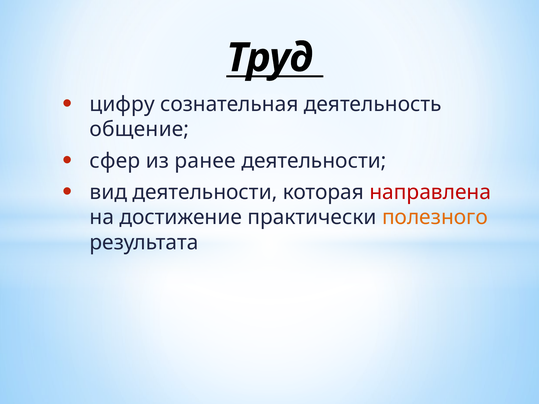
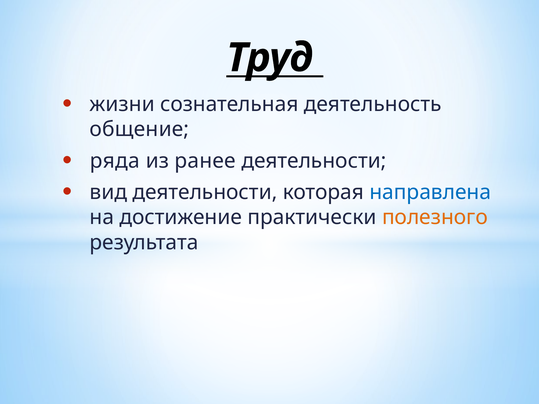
цифру: цифру -> жизни (122, 104)
сфер: сфер -> ряда (115, 161)
направлена colour: red -> blue (430, 192)
